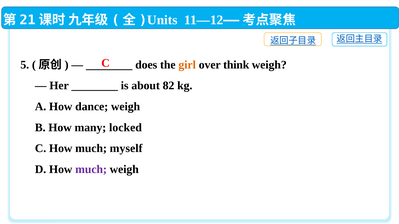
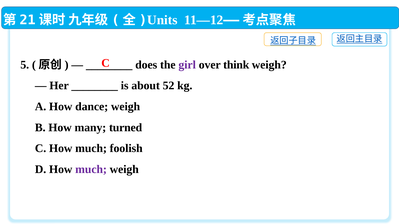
girl colour: orange -> purple (187, 65)
82: 82 -> 52 (169, 86)
locked: locked -> turned (126, 128)
myself: myself -> foolish (126, 149)
